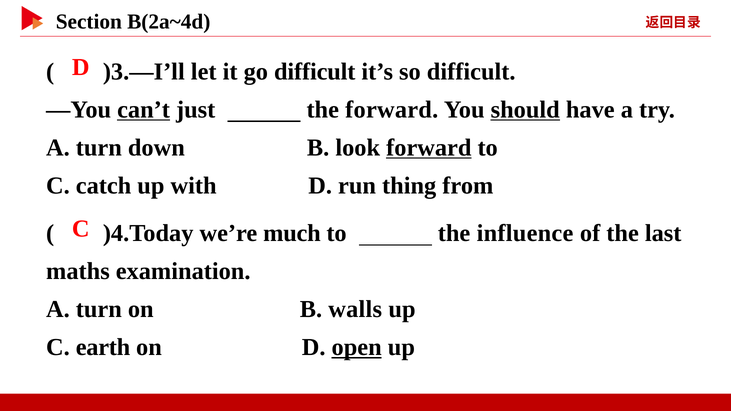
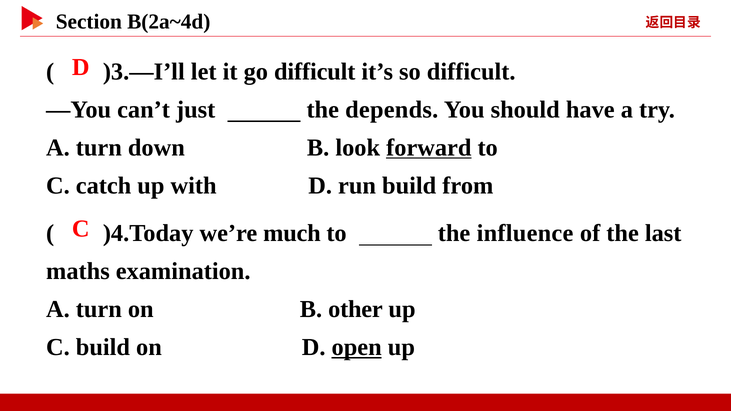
can’t underline: present -> none (144, 110)
the forward: forward -> depends (392, 110)
should underline: present -> none (525, 110)
run thing: thing -> build (409, 186)
walls: walls -> other (355, 309)
C earth: earth -> build (103, 347)
